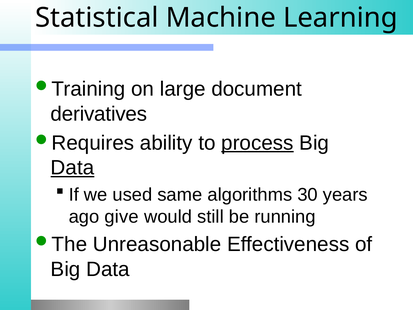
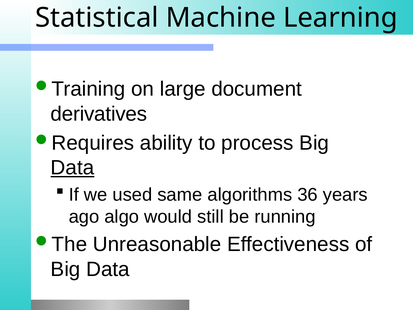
process underline: present -> none (257, 143)
30: 30 -> 36 (308, 194)
give: give -> algo (122, 216)
